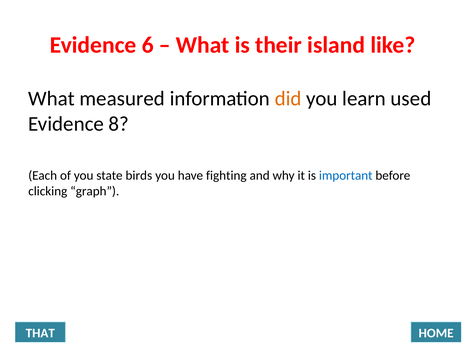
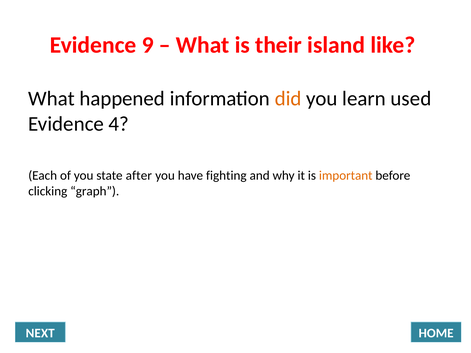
6: 6 -> 9 (148, 45)
measured: measured -> happened (122, 99)
8: 8 -> 4 (119, 124)
birds: birds -> after (139, 176)
important colour: blue -> orange (346, 176)
THAT: THAT -> NEXT (40, 333)
